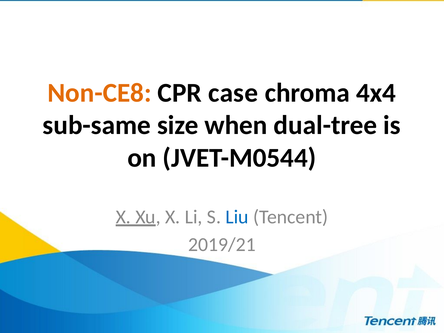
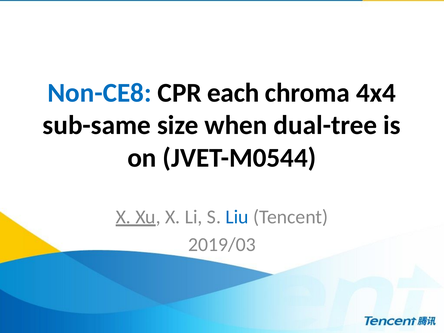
Non-CE8 colour: orange -> blue (99, 93)
case: case -> each (233, 93)
2019/21: 2019/21 -> 2019/03 (222, 245)
